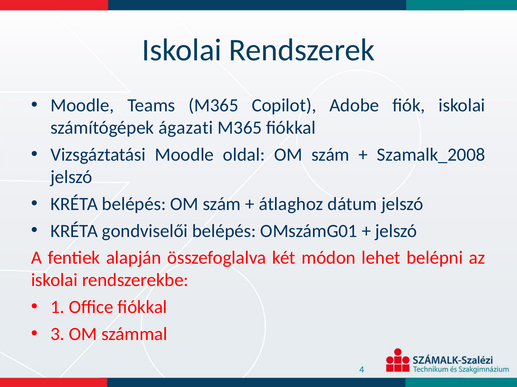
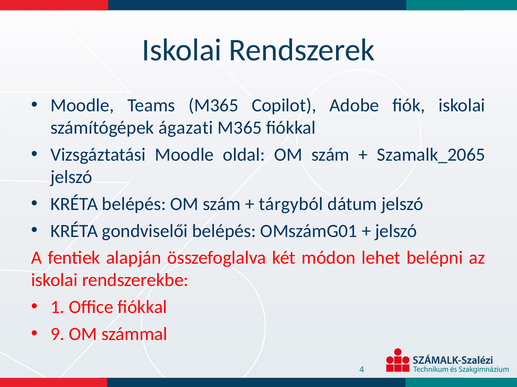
Szamalk_2008: Szamalk_2008 -> Szamalk_2065 (431, 155)
átlaghoz: átlaghoz -> tárgyból (291, 204)
3: 3 -> 9 (57, 335)
